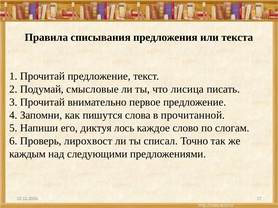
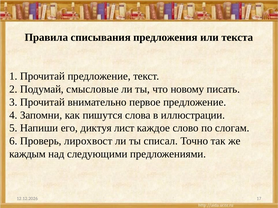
лисица: лисица -> новому (187, 89)
прочитанной: прочитанной -> иллюстрации (193, 115)
лось: лось -> лист (124, 128)
